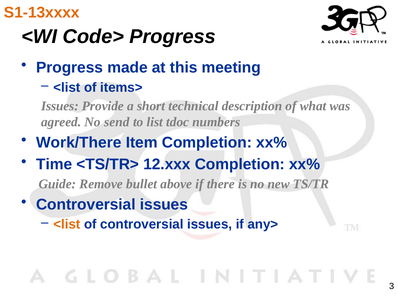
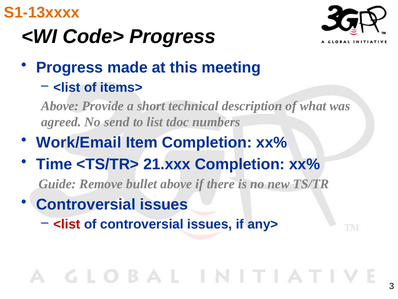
Issues: Issues -> Above (60, 106)
Work/There: Work/There -> Work/Email (79, 142)
12.xxx: 12.xxx -> 21.xxx (167, 164)
<list colour: orange -> red (67, 224)
